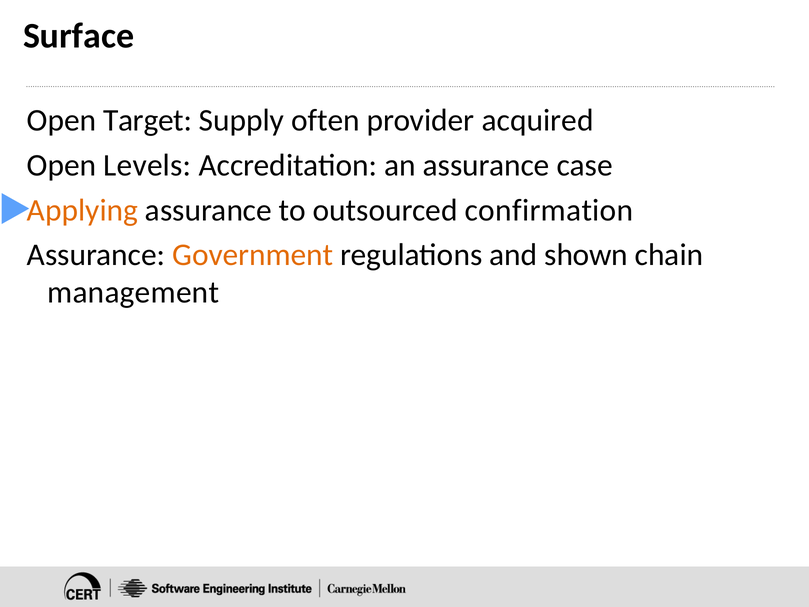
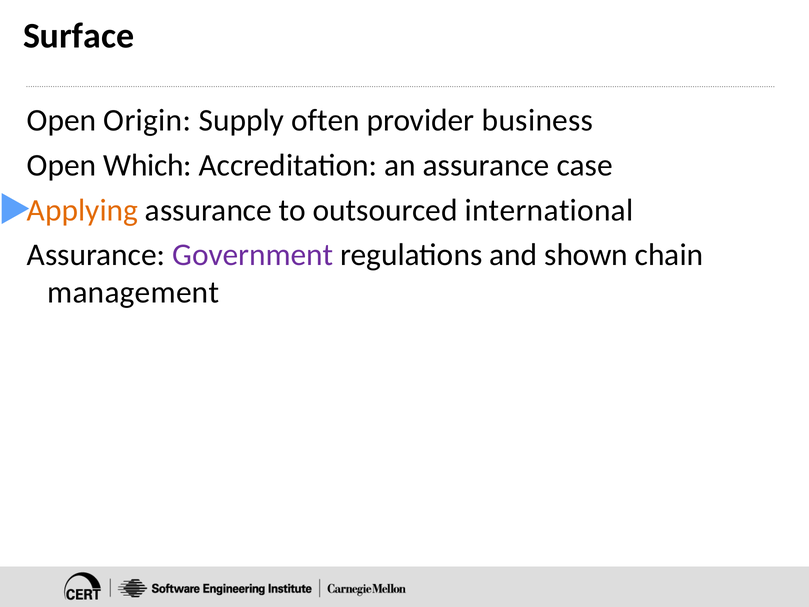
Target: Target -> Origin (147, 120)
acquired: acquired -> business (537, 120)
Levels: Levels -> Which (148, 165)
confirmation: confirmation -> international (549, 210)
Government colour: orange -> purple (253, 255)
